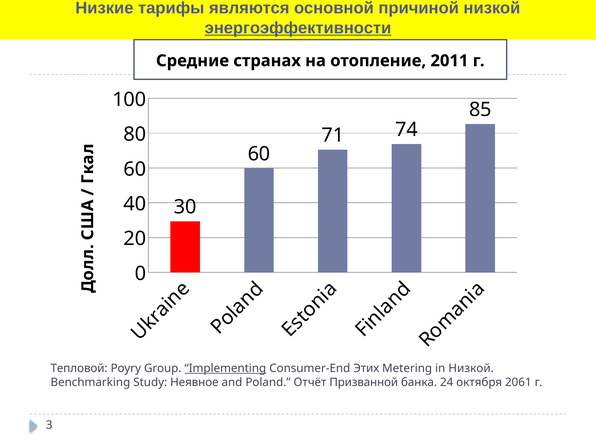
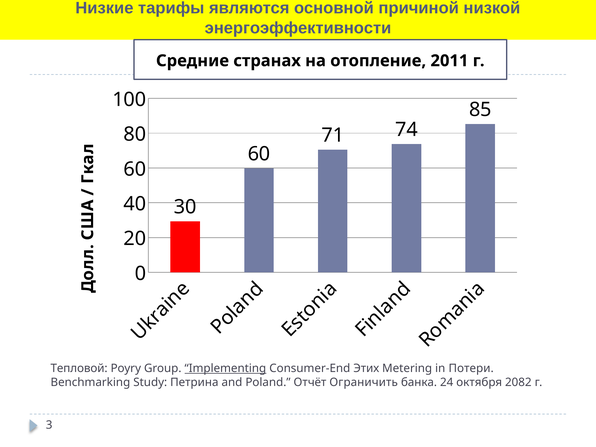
энергоэффективности underline: present -> none (298, 28)
in Низкой: Низкой -> Потери (471, 368)
Неявное: Неявное -> Петрина (194, 382)
Призванной: Призванной -> Ограничить (364, 382)
2061: 2061 -> 2082 (518, 382)
